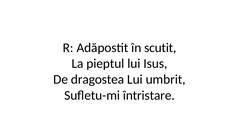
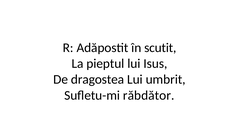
întristare: întristare -> răbdător (149, 96)
